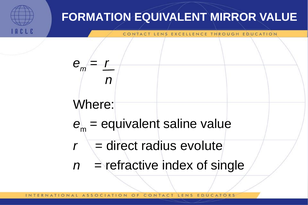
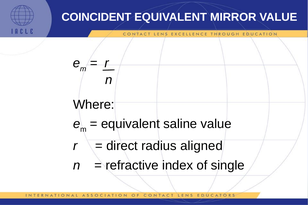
FORMATION: FORMATION -> COINCIDENT (96, 17)
evolute: evolute -> aligned (202, 146)
